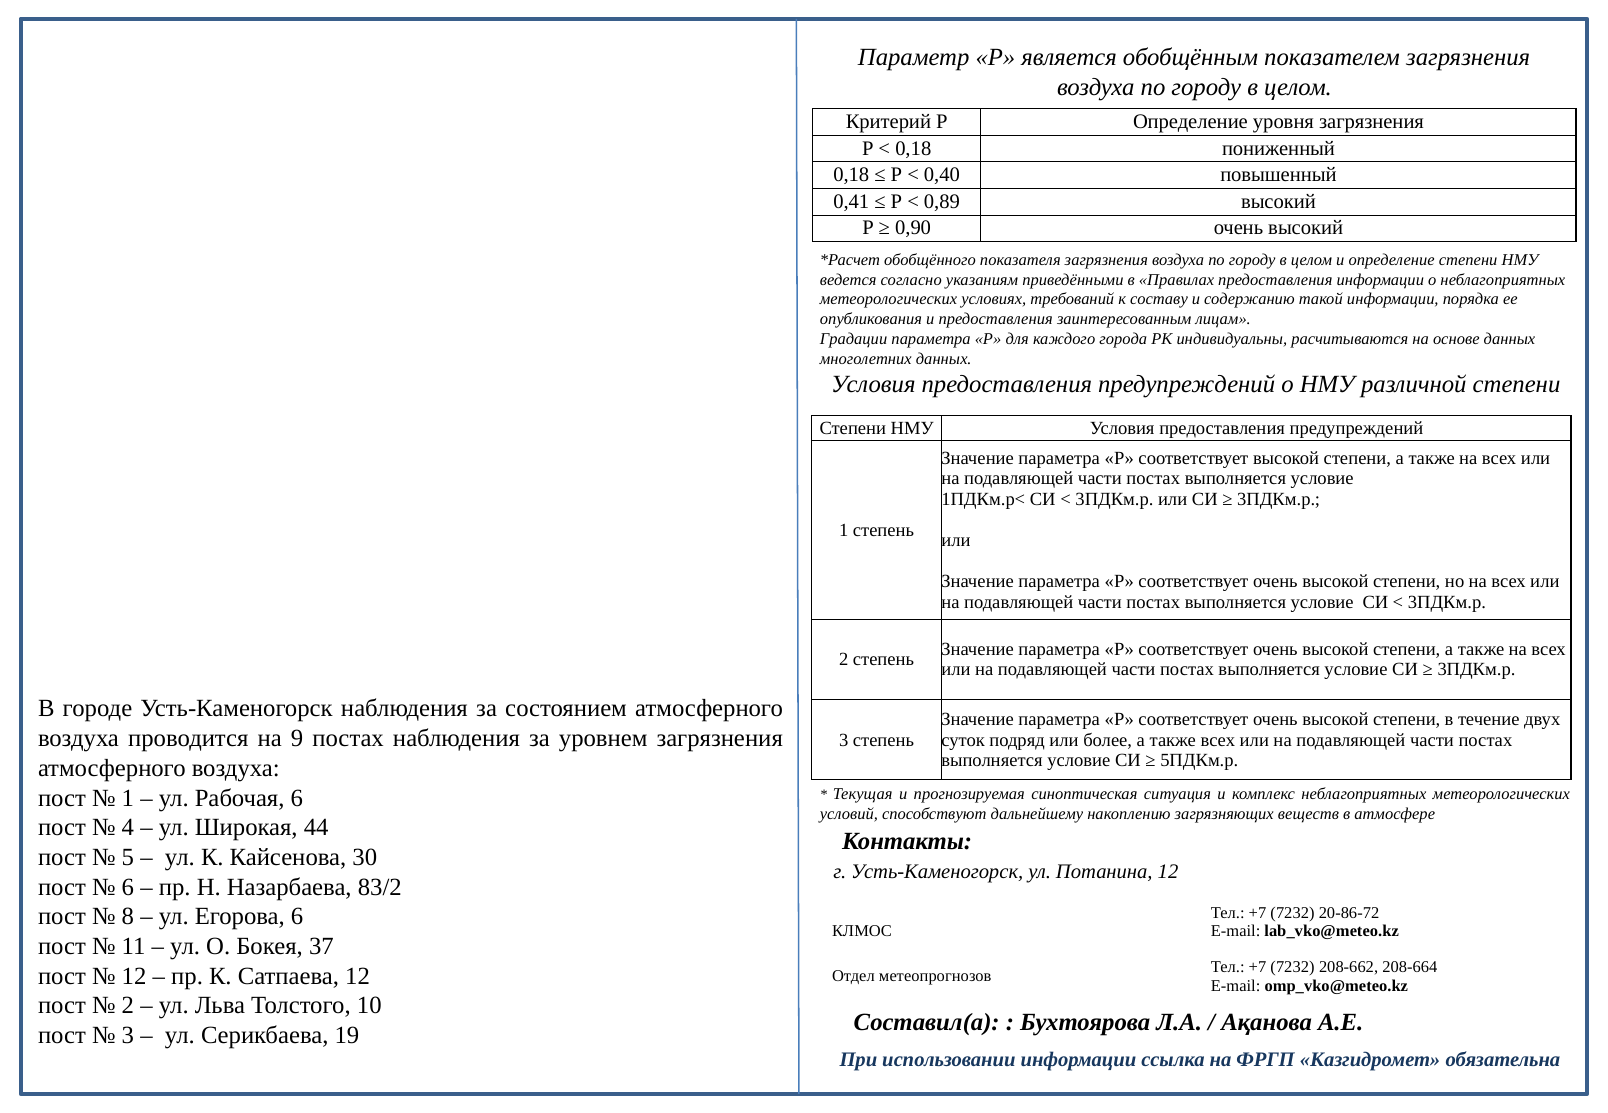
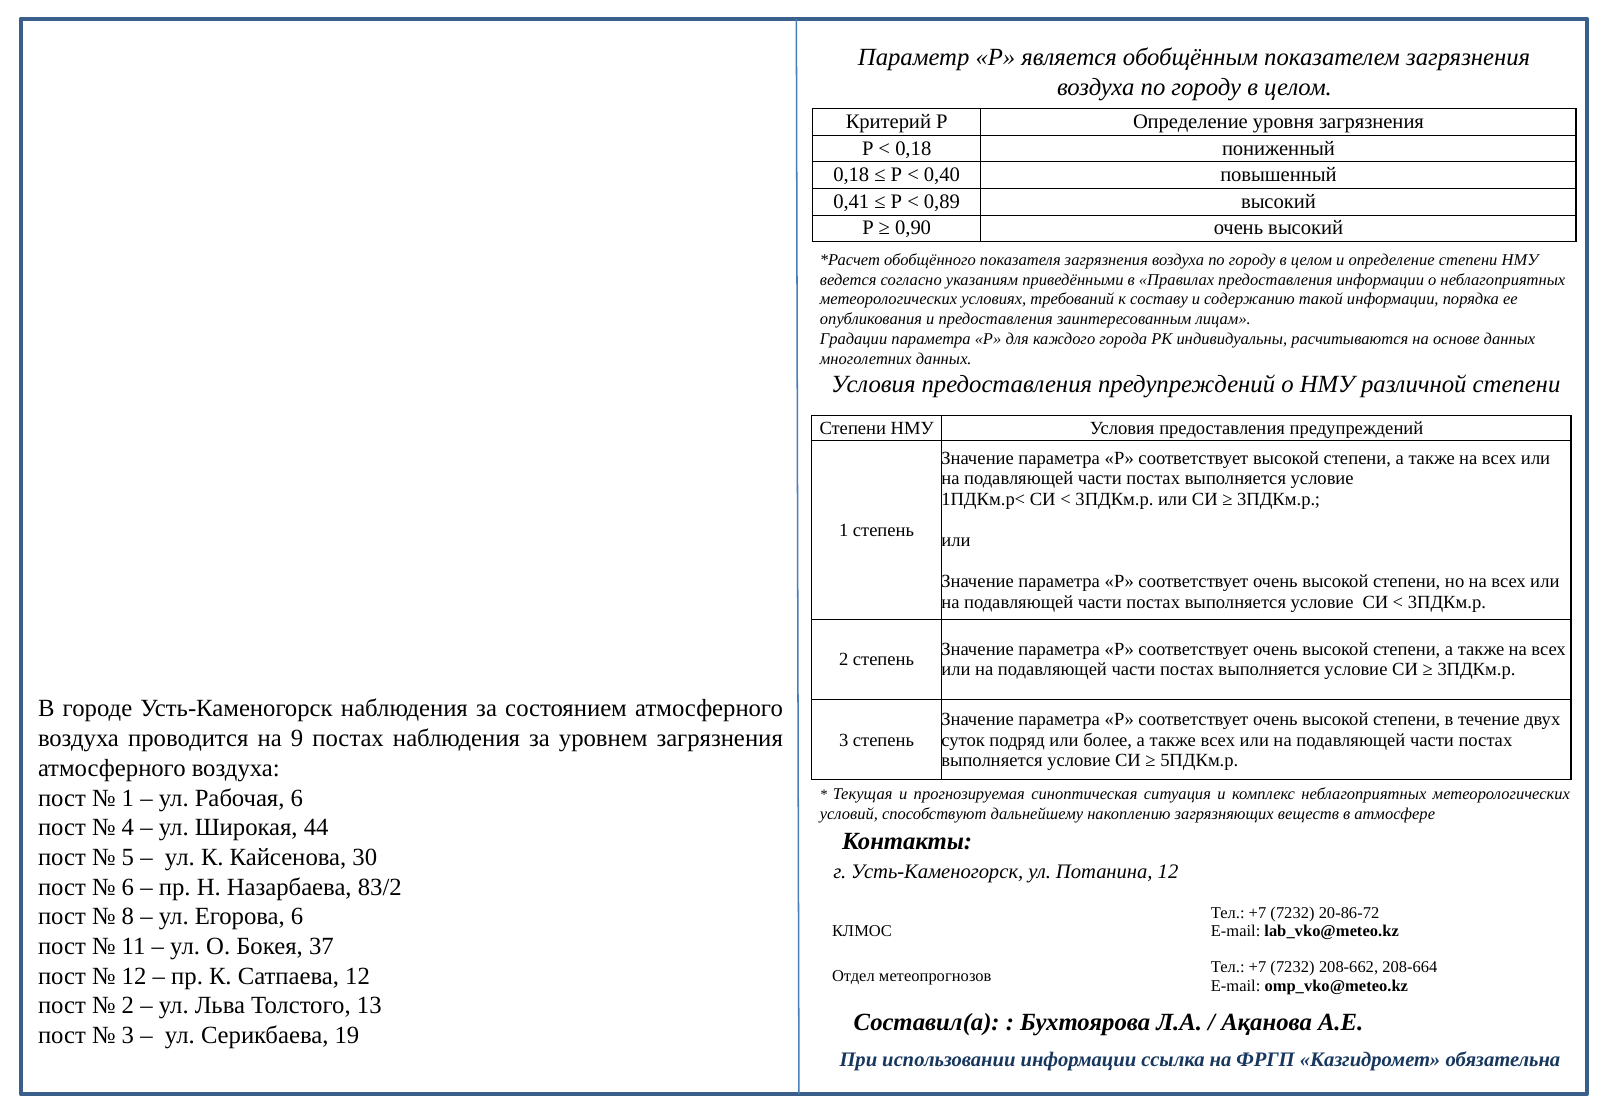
10: 10 -> 13 (369, 1006)
